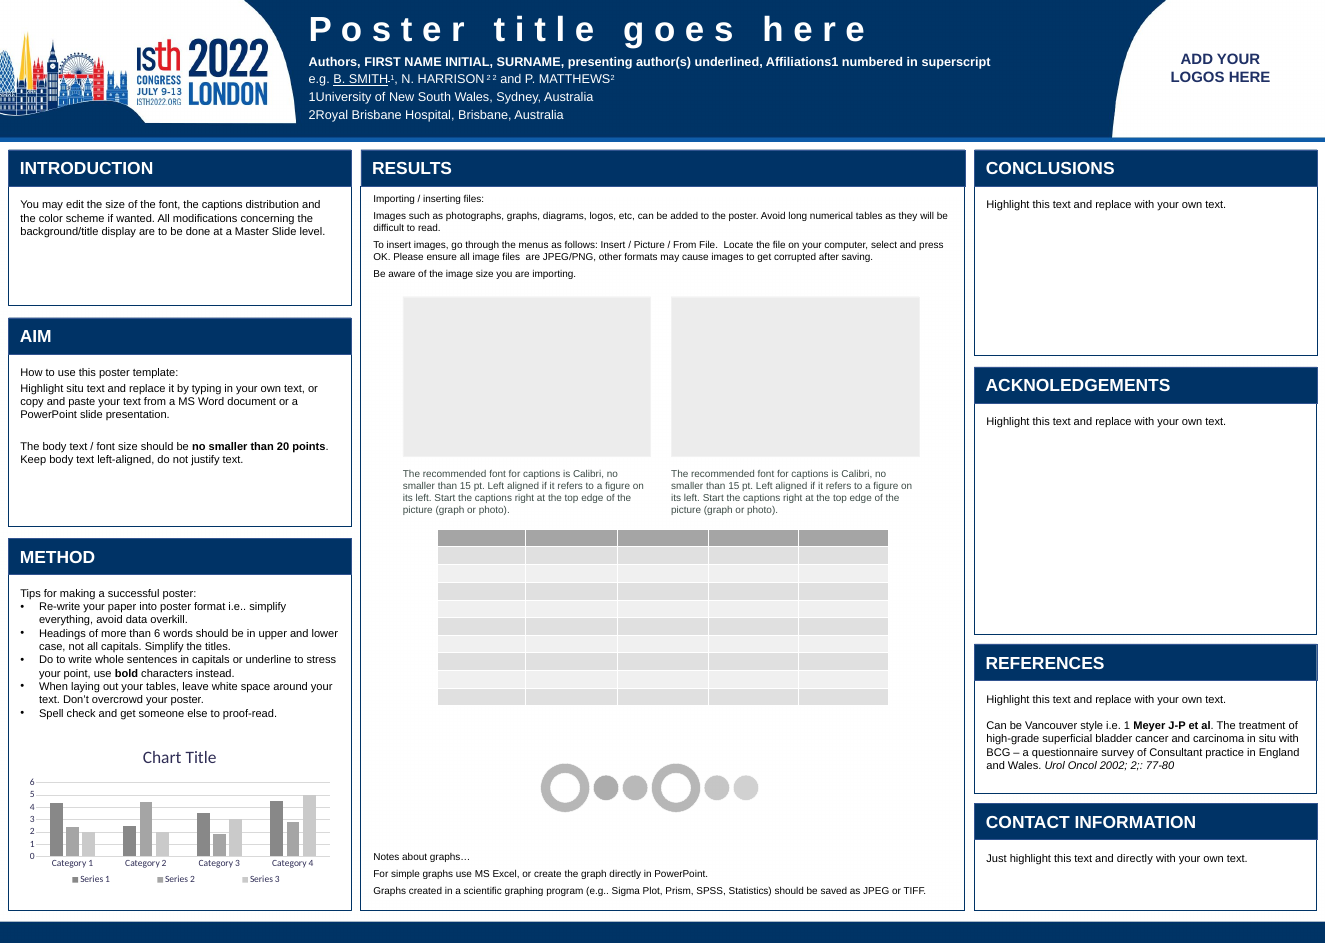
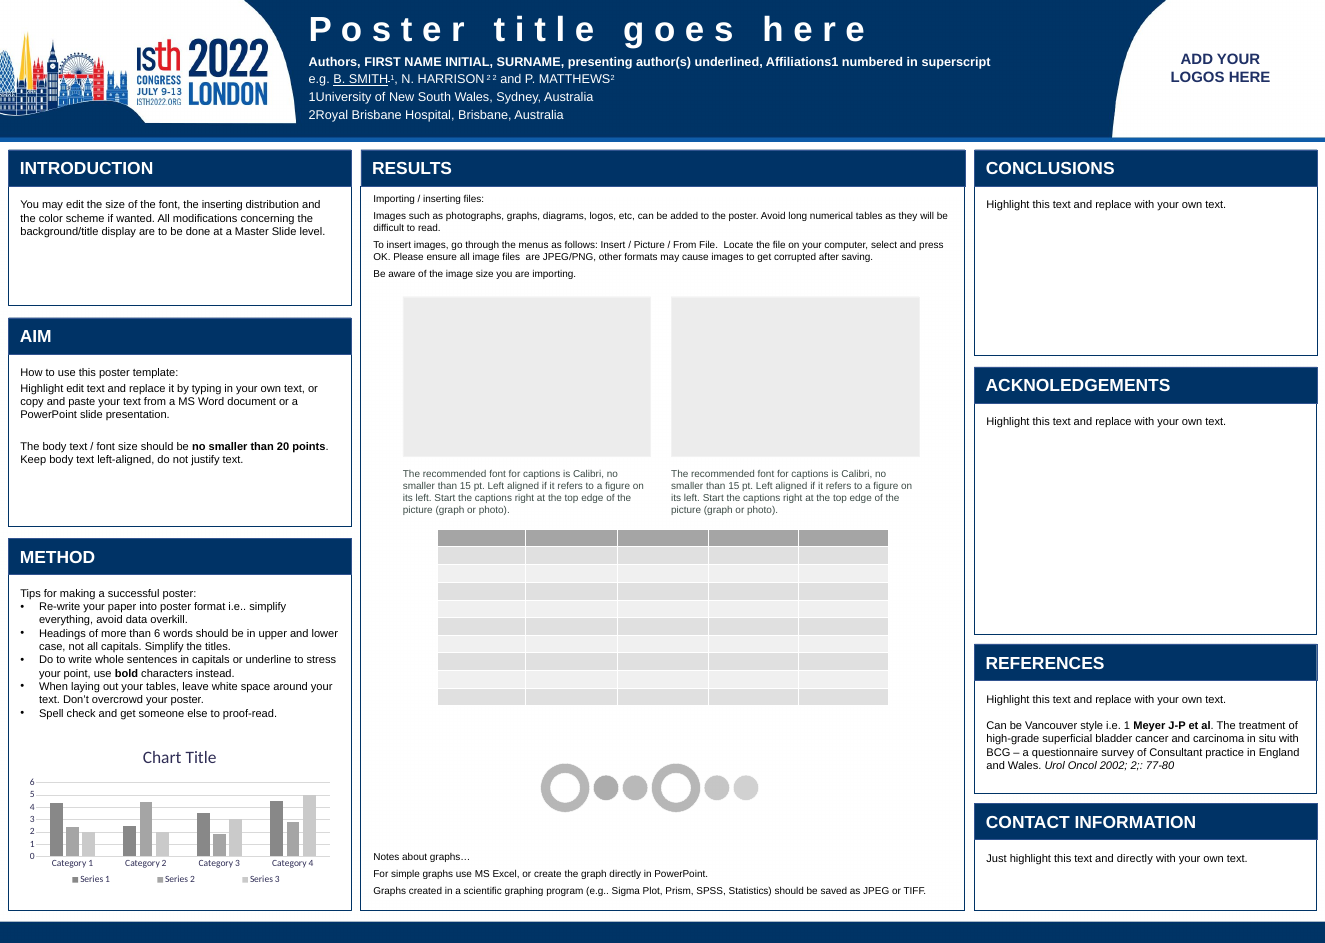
font the captions: captions -> inserting (222, 205)
Highlight situ: situ -> edit (75, 389)
